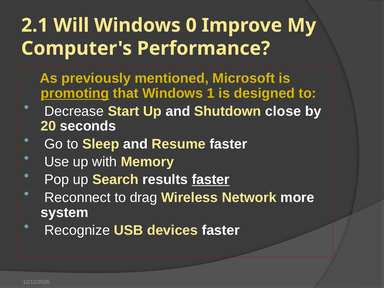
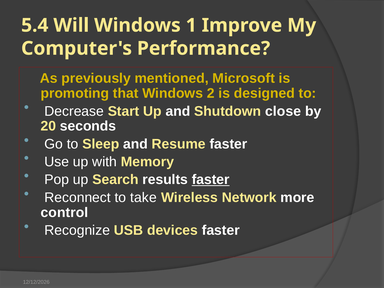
2.1: 2.1 -> 5.4 (35, 25)
0: 0 -> 1 (191, 25)
promoting underline: present -> none (75, 93)
1: 1 -> 2 (211, 93)
drag: drag -> take (143, 198)
system: system -> control (64, 212)
